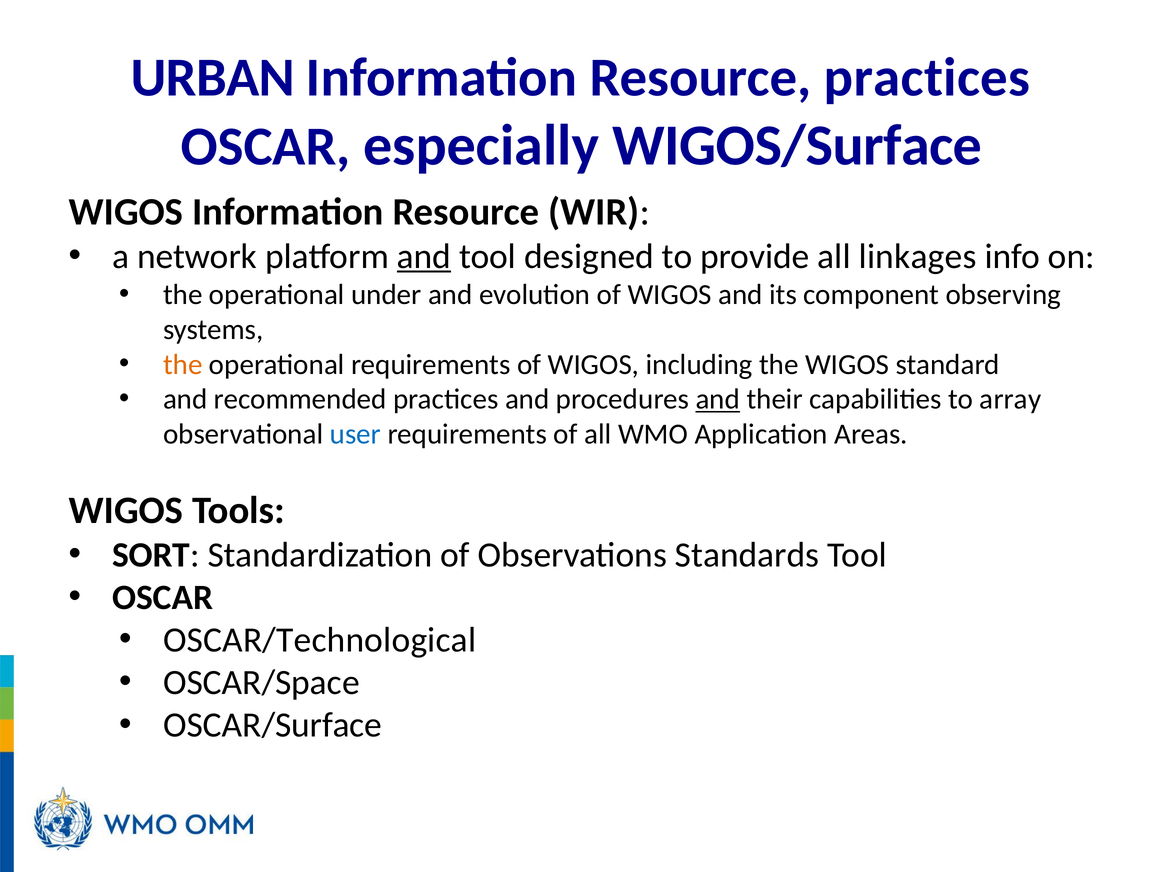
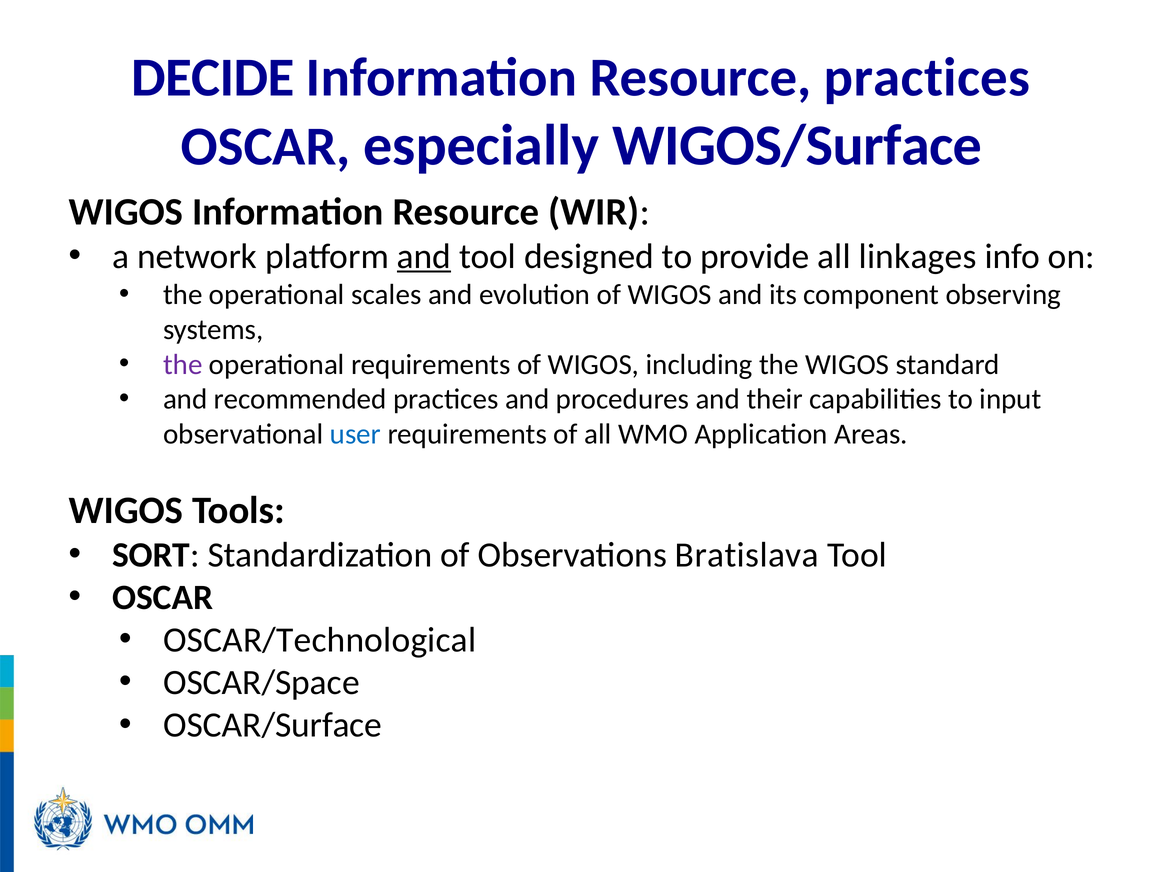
URBAN: URBAN -> DECIDE (213, 77)
under: under -> scales (386, 295)
the colour: orange -> purple (183, 365)
and underline: present -> none (718, 399)
array: array -> input (1010, 399)
Standards: Standards -> Bratislava (747, 555)
